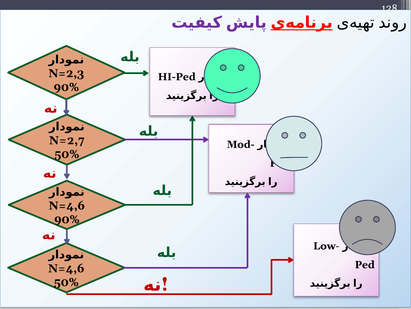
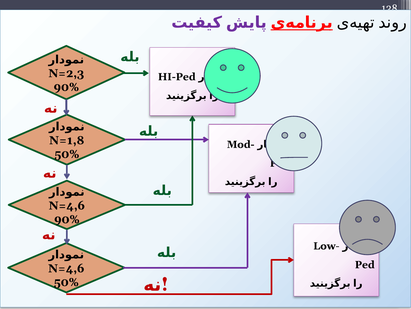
N=2,7: N=2,7 -> N=1,8 (67, 140)
